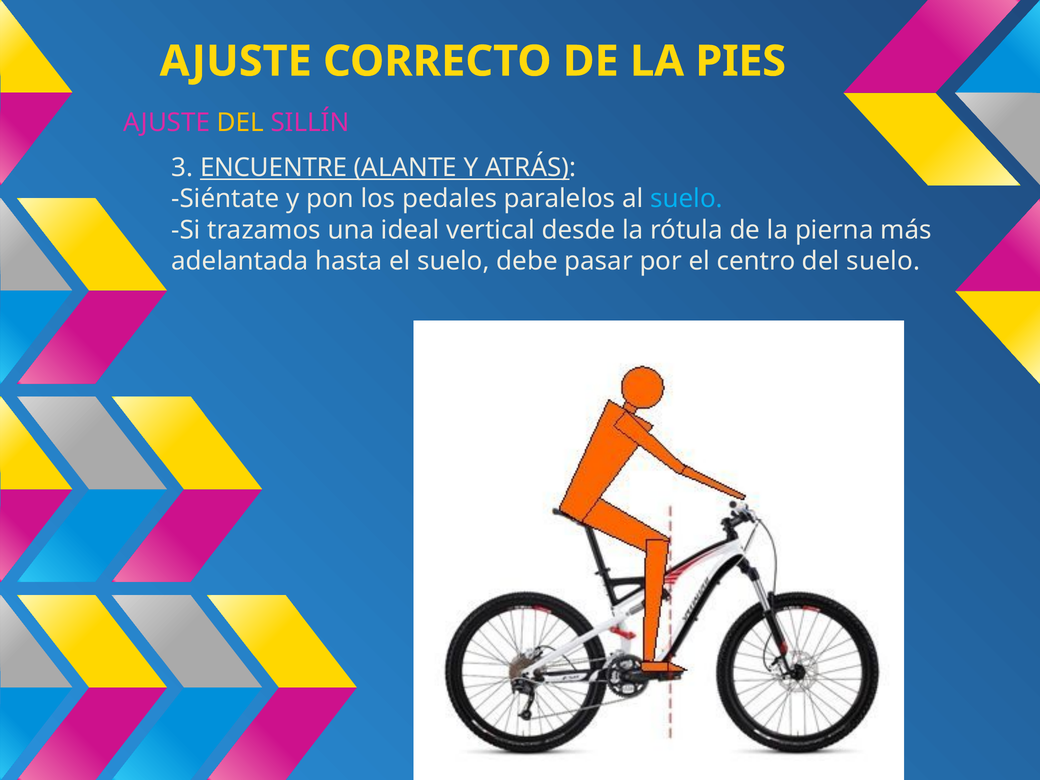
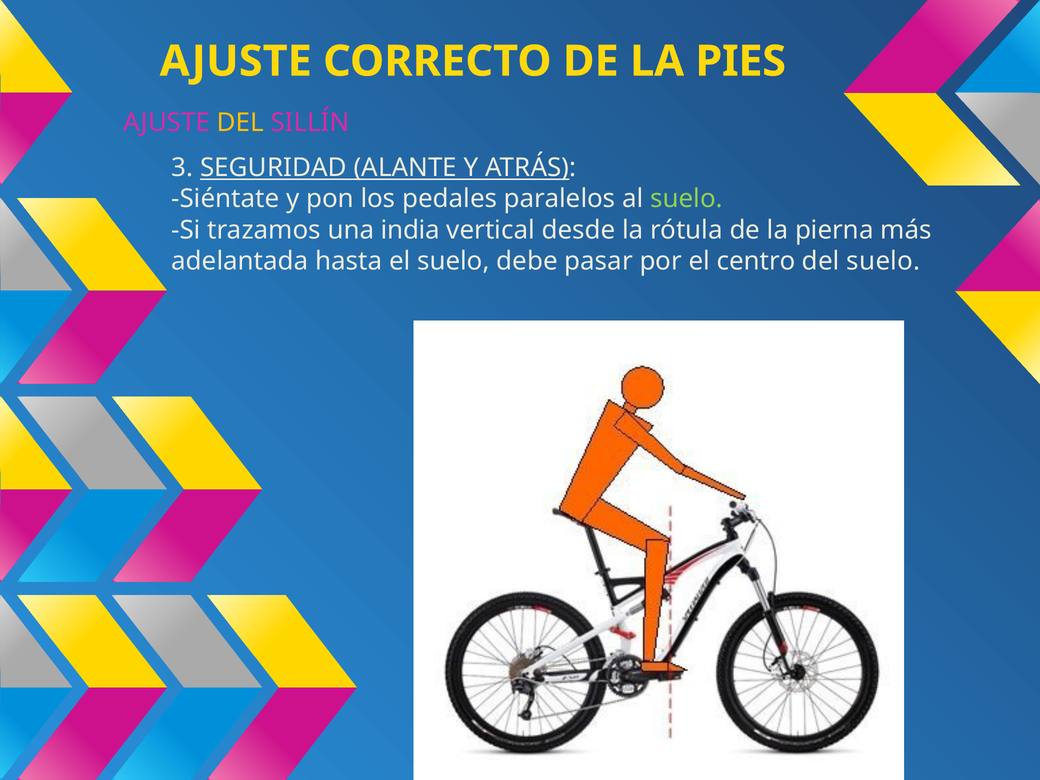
ENCUENTRE: ENCUENTRE -> SEGURIDAD (273, 168)
suelo colour: light blue -> light green (686, 199)
ideal: ideal -> india (410, 230)
